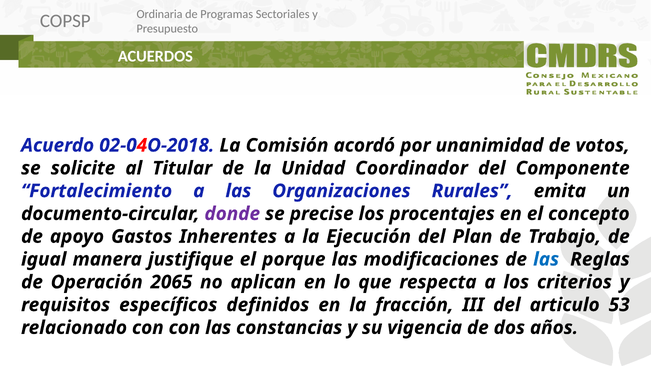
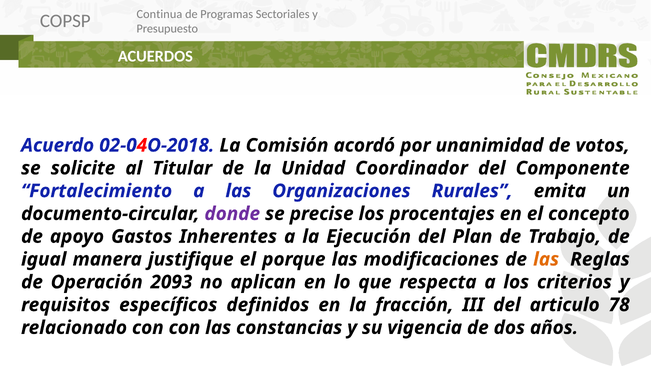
Ordinaria: Ordinaria -> Continua (159, 14)
las colour: blue -> orange (546, 259)
2065: 2065 -> 2093 (171, 282)
53: 53 -> 78 (619, 305)
